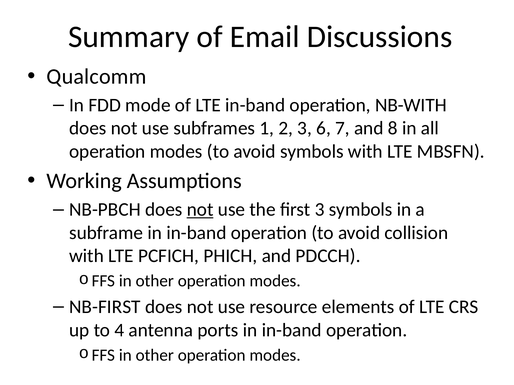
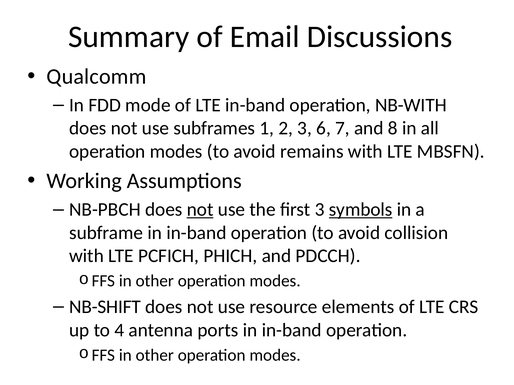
avoid symbols: symbols -> remains (312, 152)
symbols underline: none -> present (361, 210)
NB-FIRST: NB-FIRST -> NB-SHIFT (105, 307)
